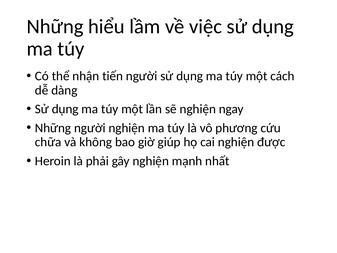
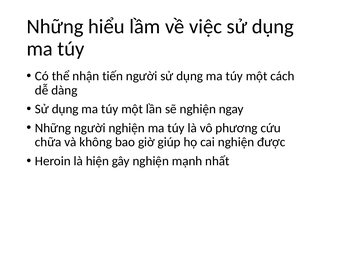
phải: phải -> hiện (97, 161)
